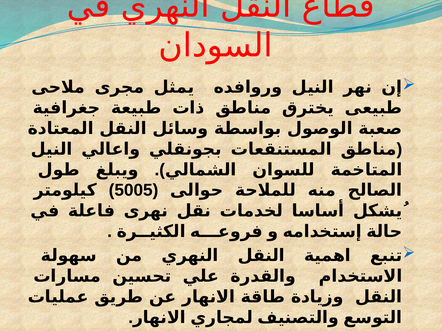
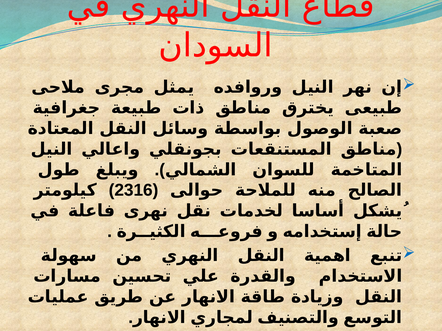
5005: 5005 -> 2316 (134, 191)
